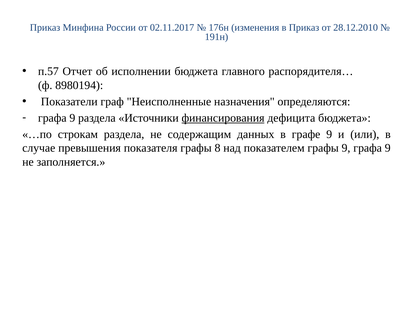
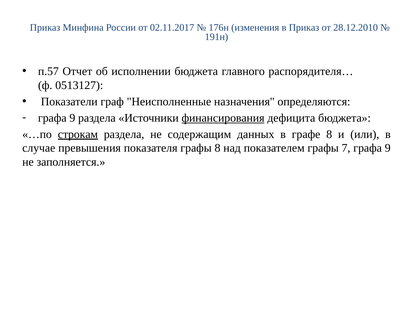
8980194: 8980194 -> 0513127 (79, 85)
строкам underline: none -> present (78, 134)
графе 9: 9 -> 8 (329, 134)
графы 9: 9 -> 7 (346, 148)
